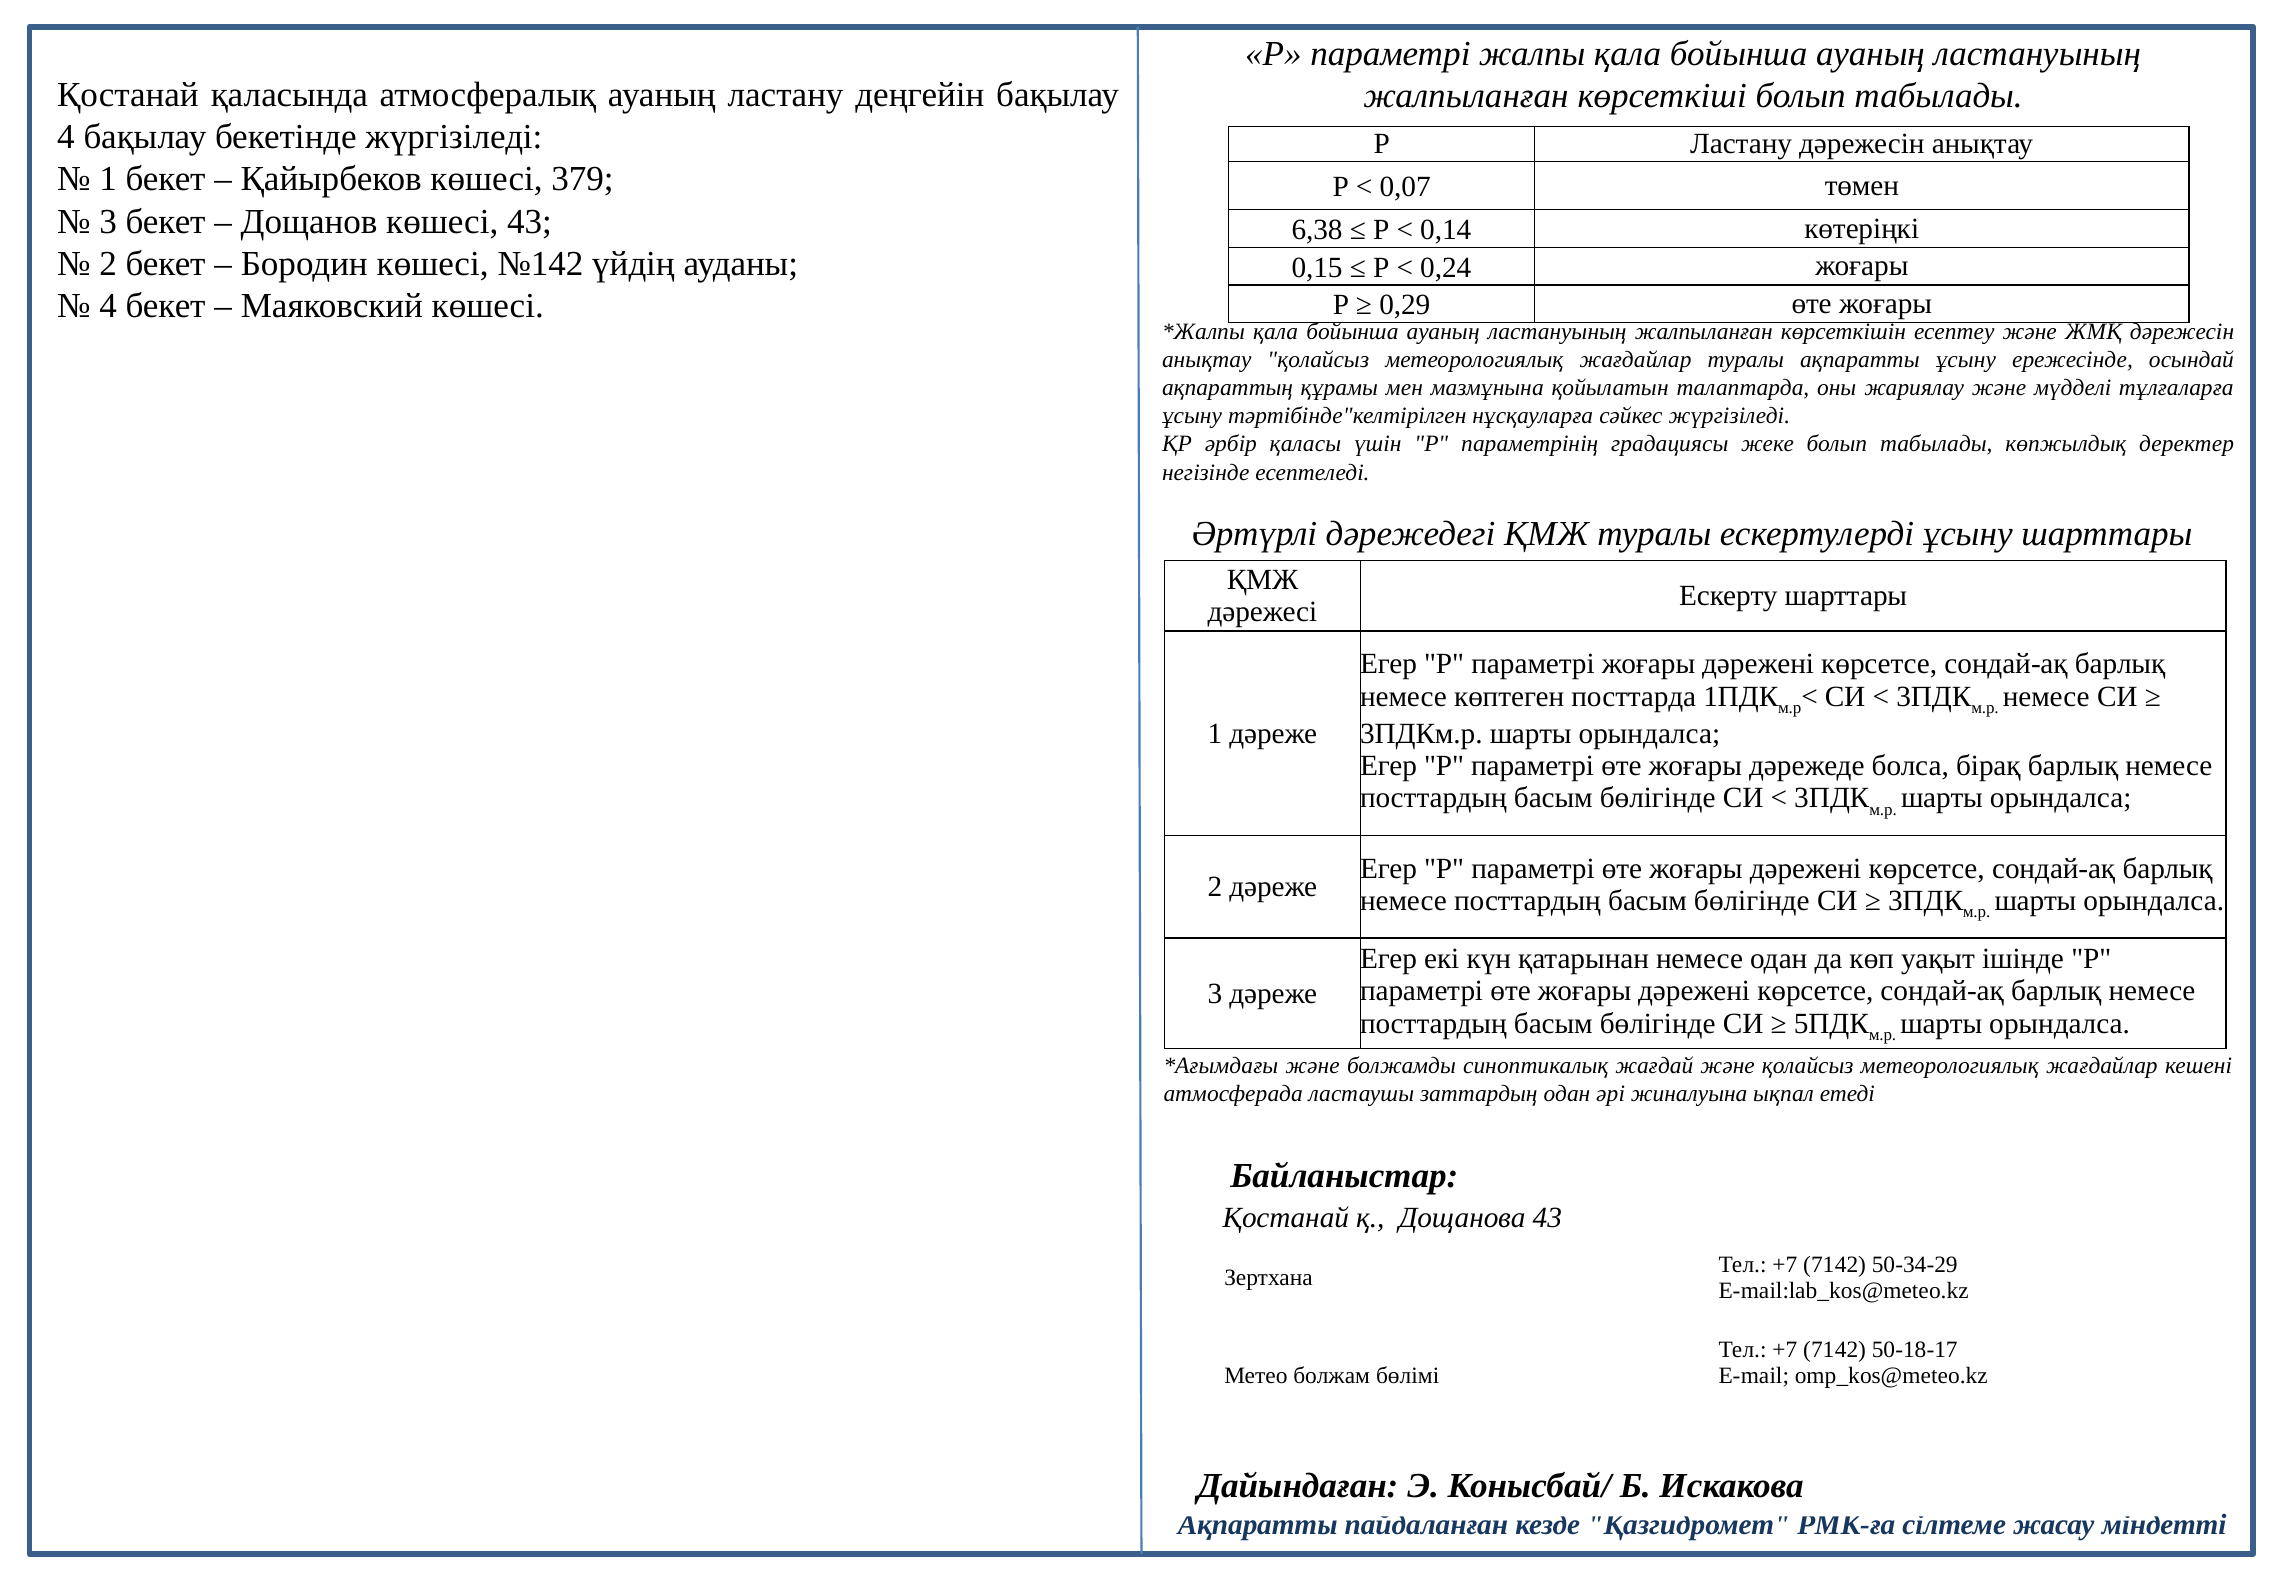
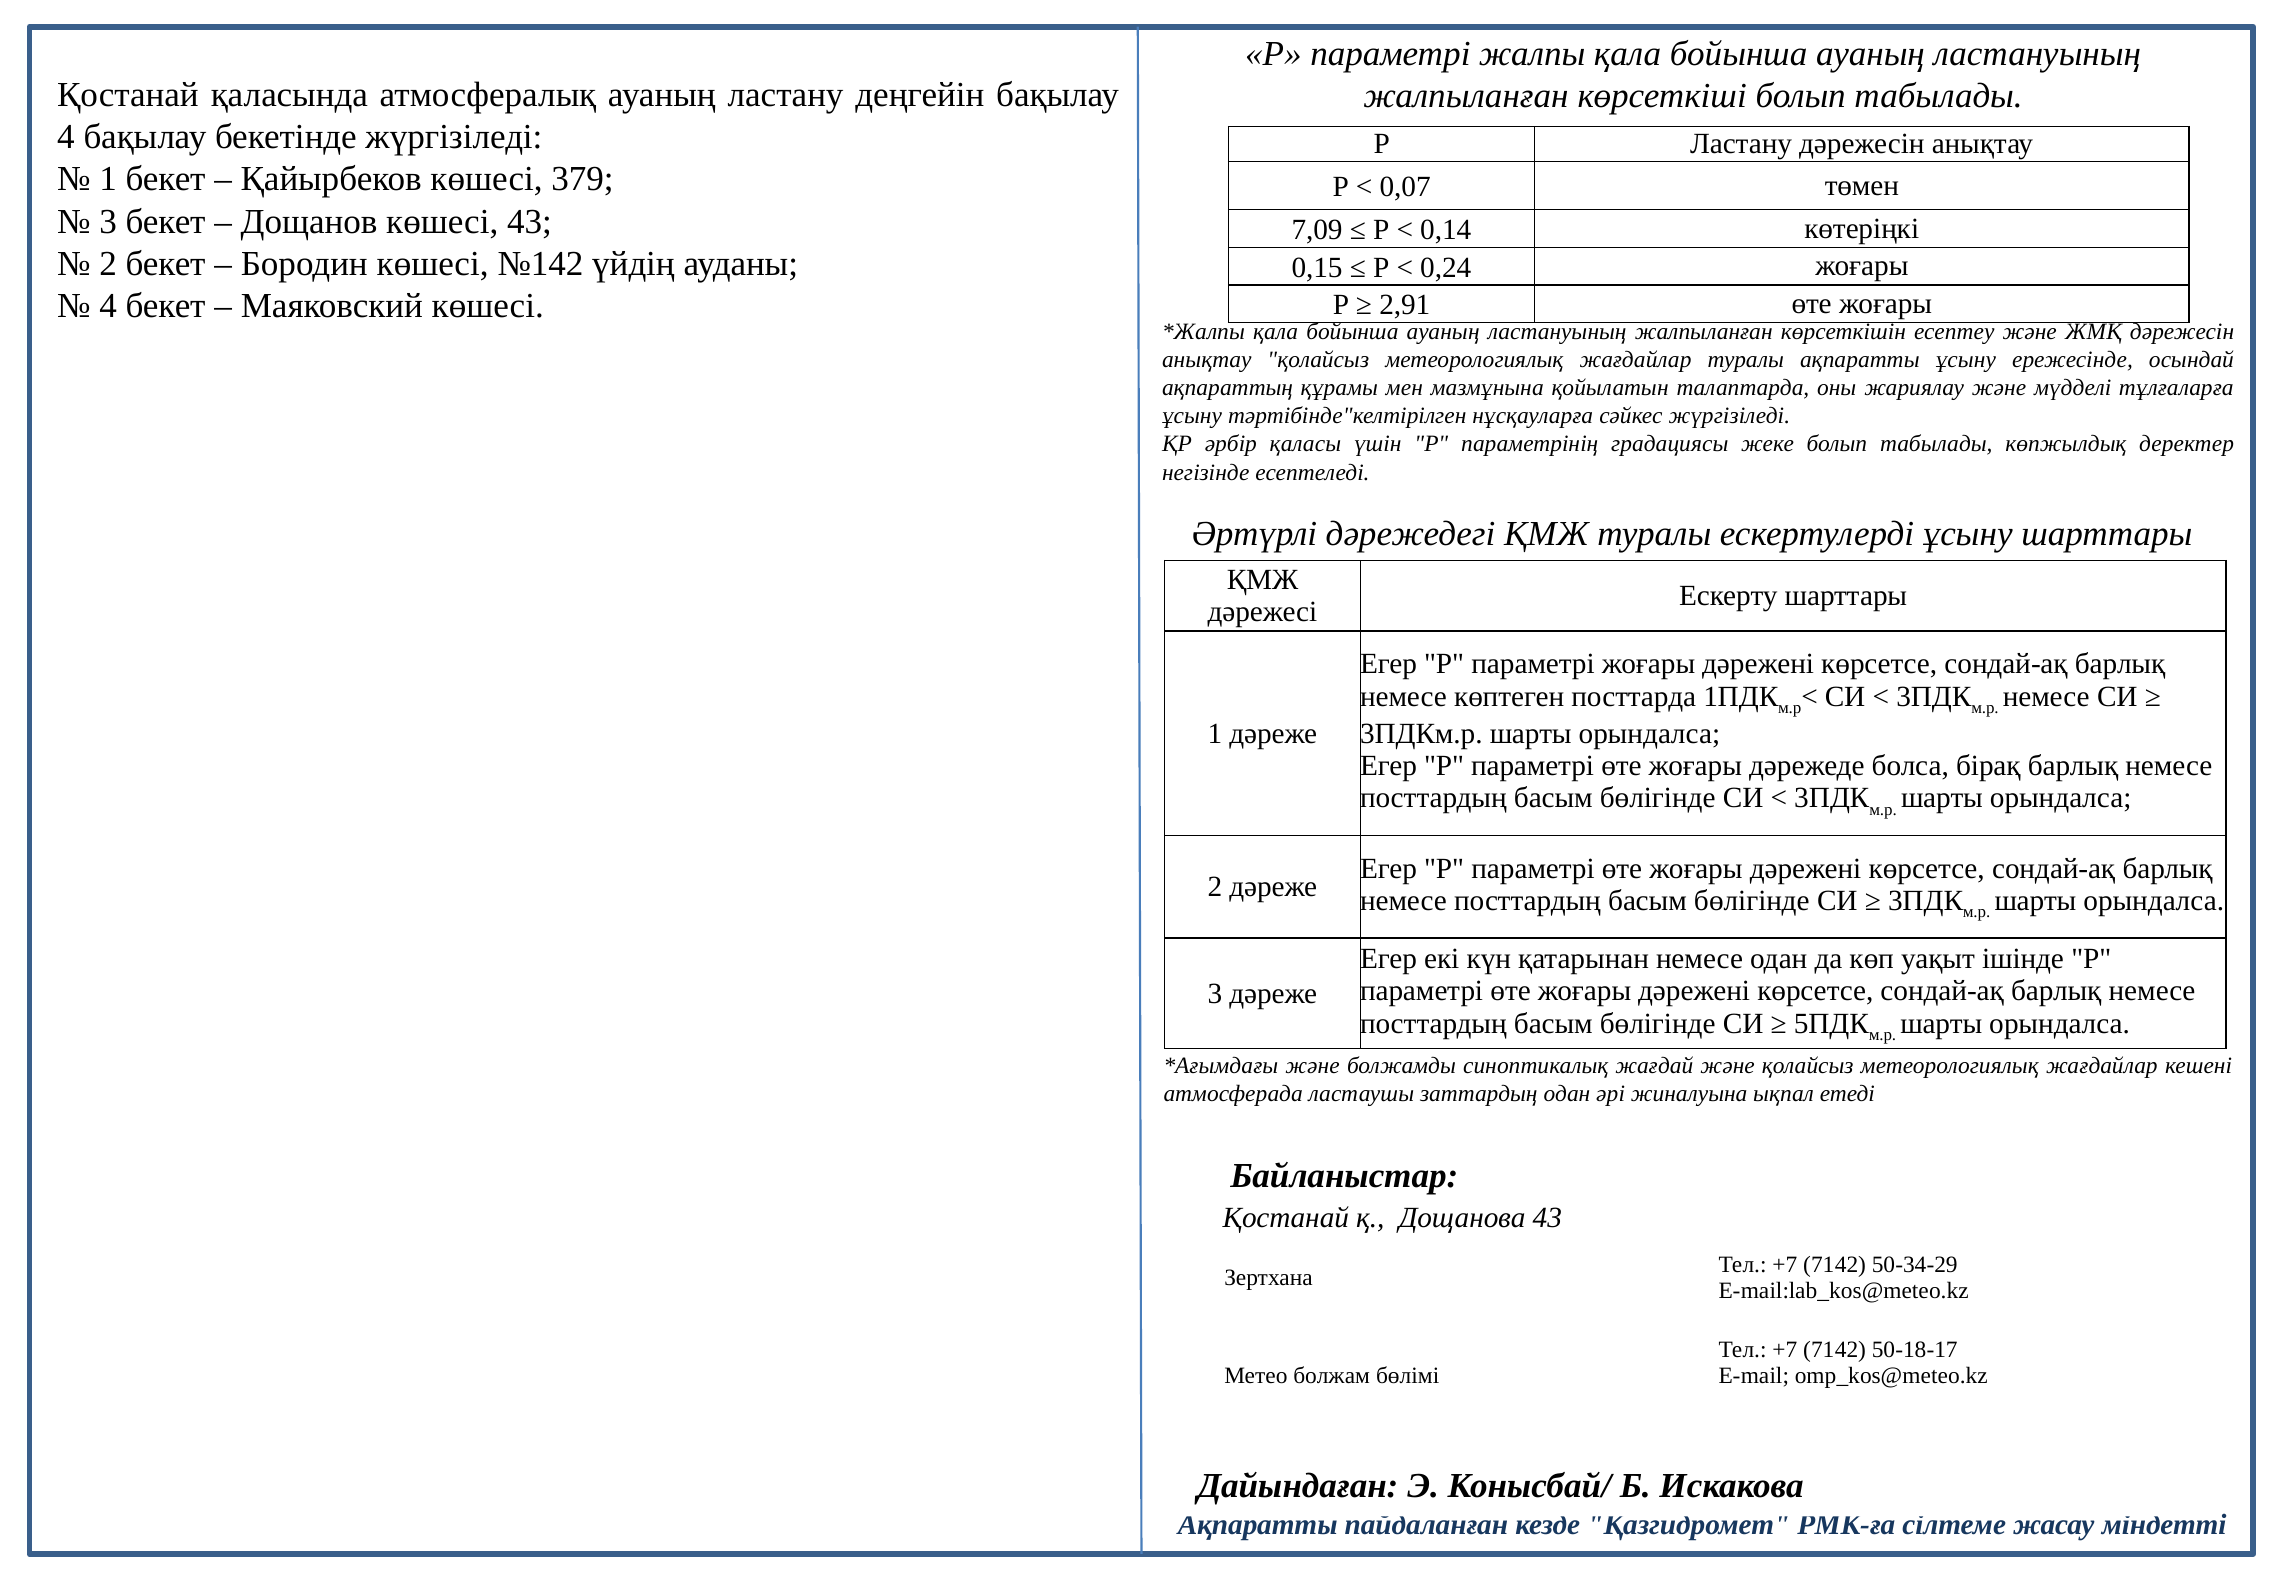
6,38: 6,38 -> 7,09 (1317, 230)
0,29: 0,29 -> 2,91 (1405, 305)
